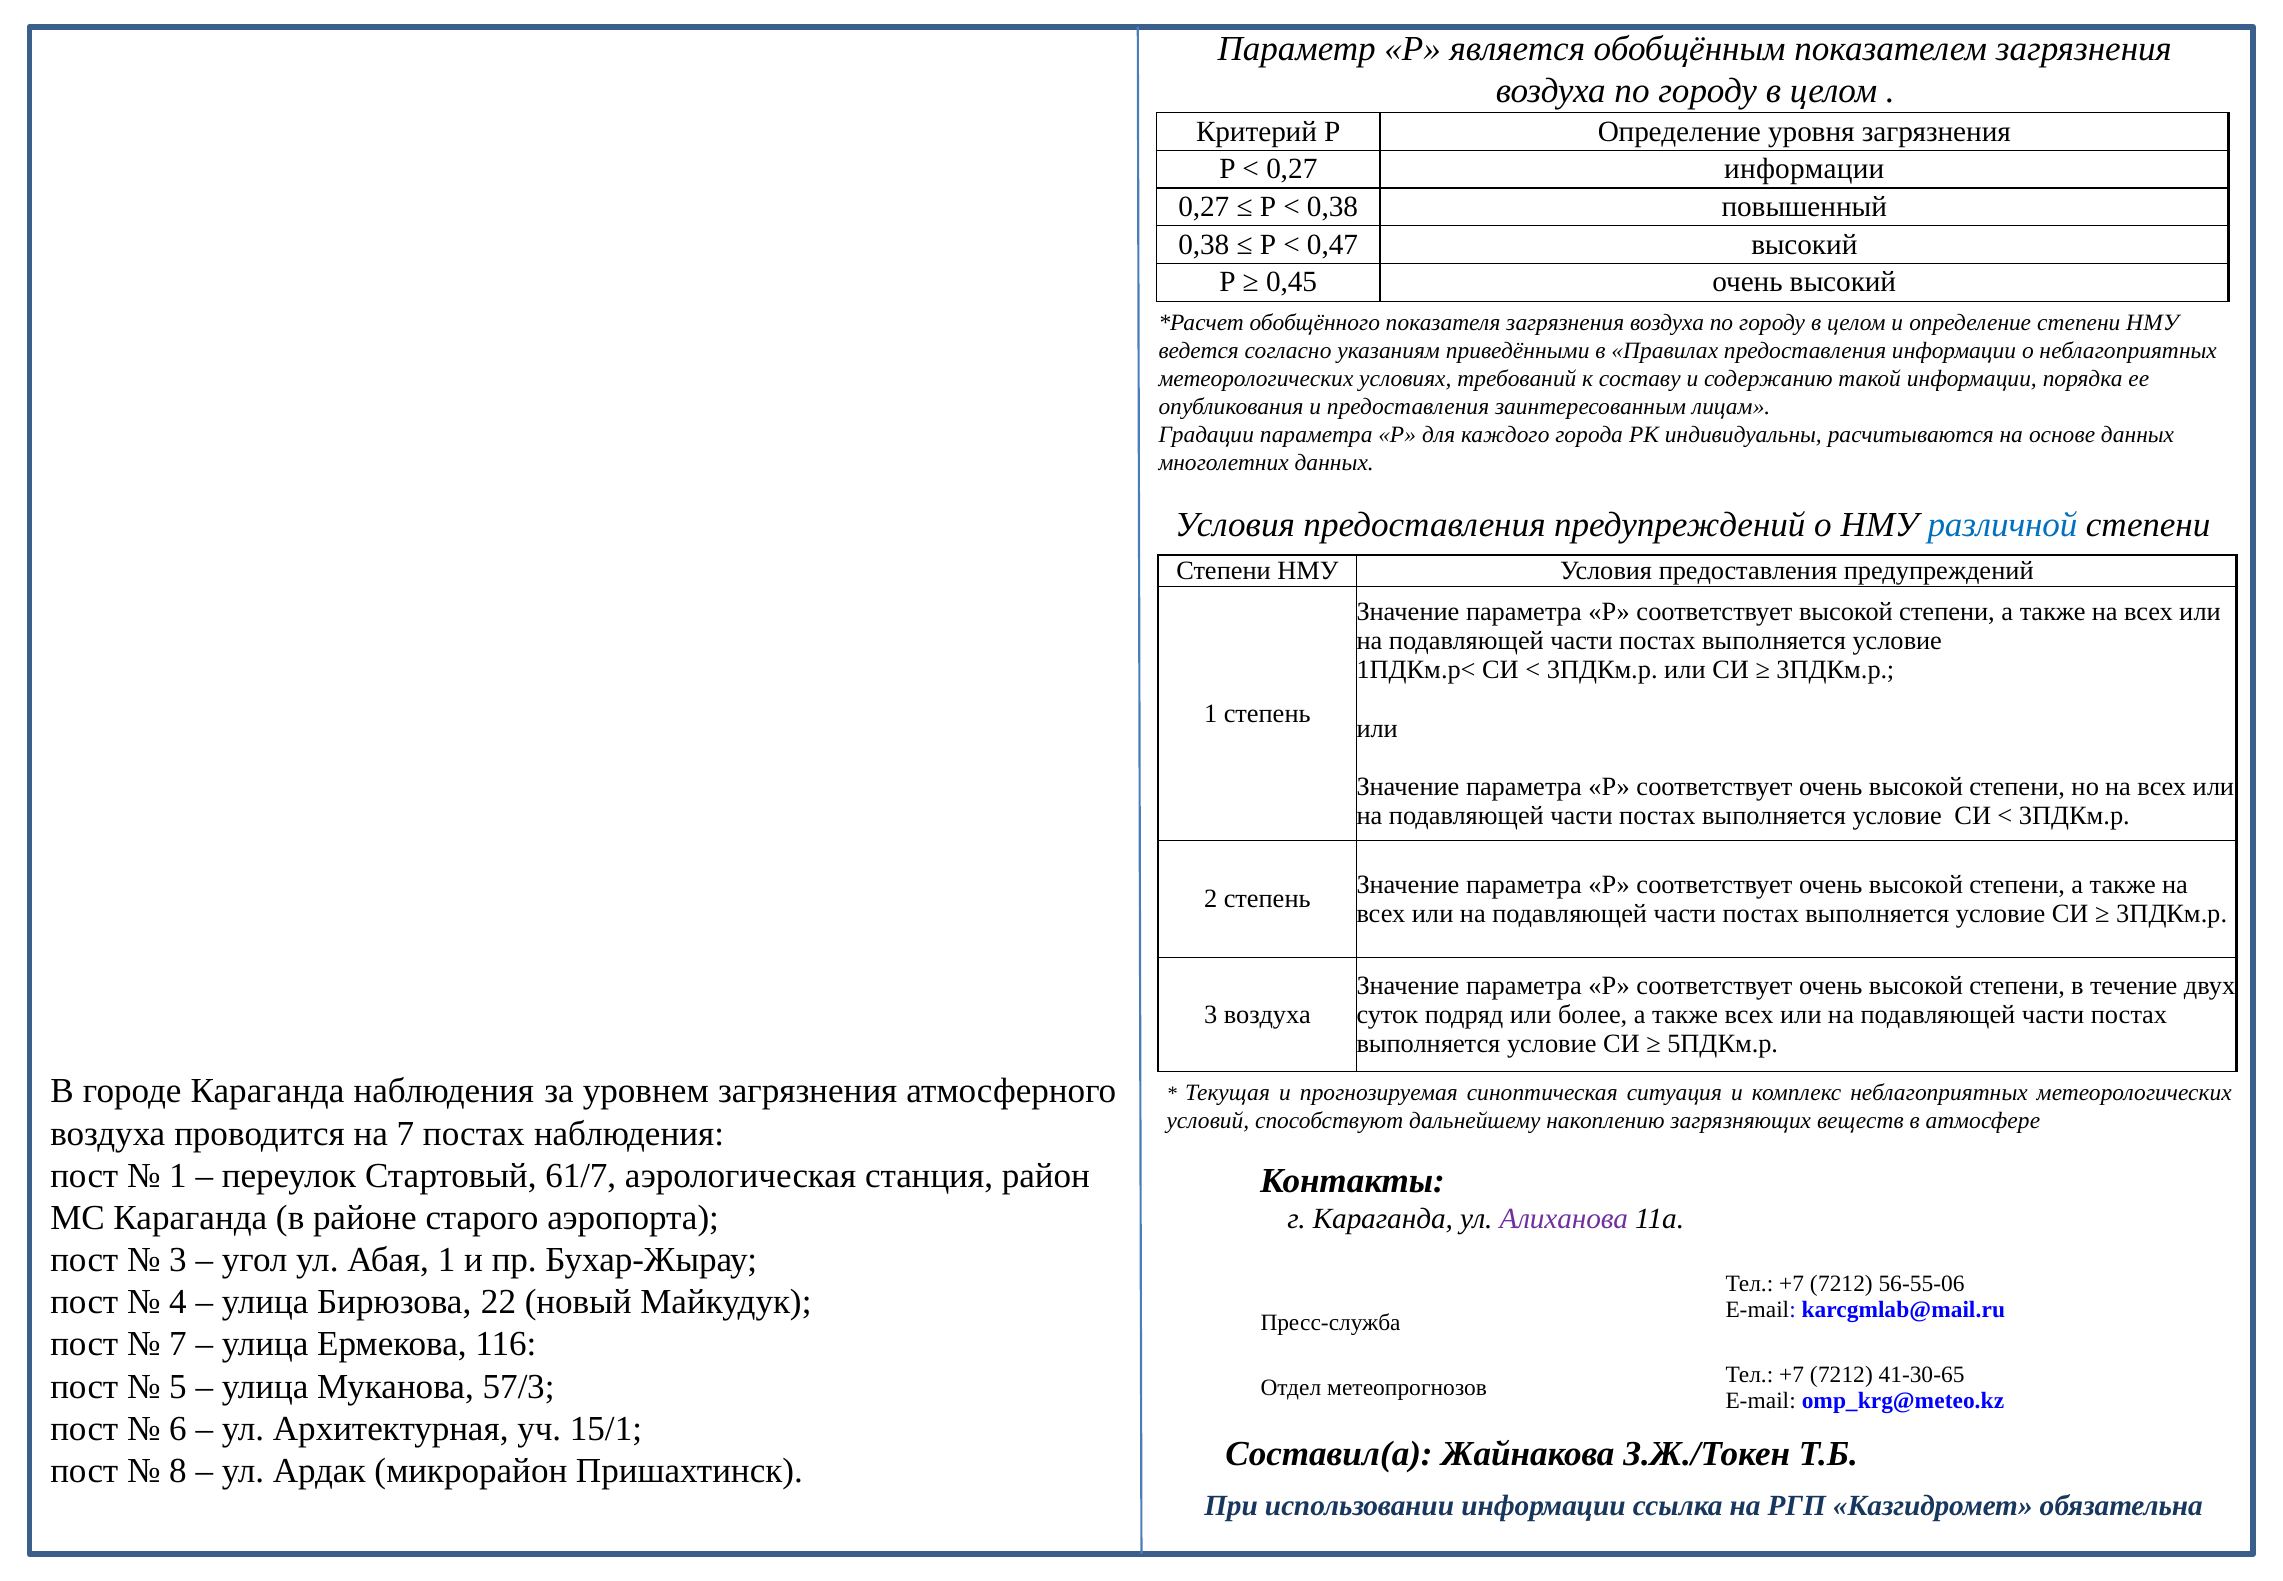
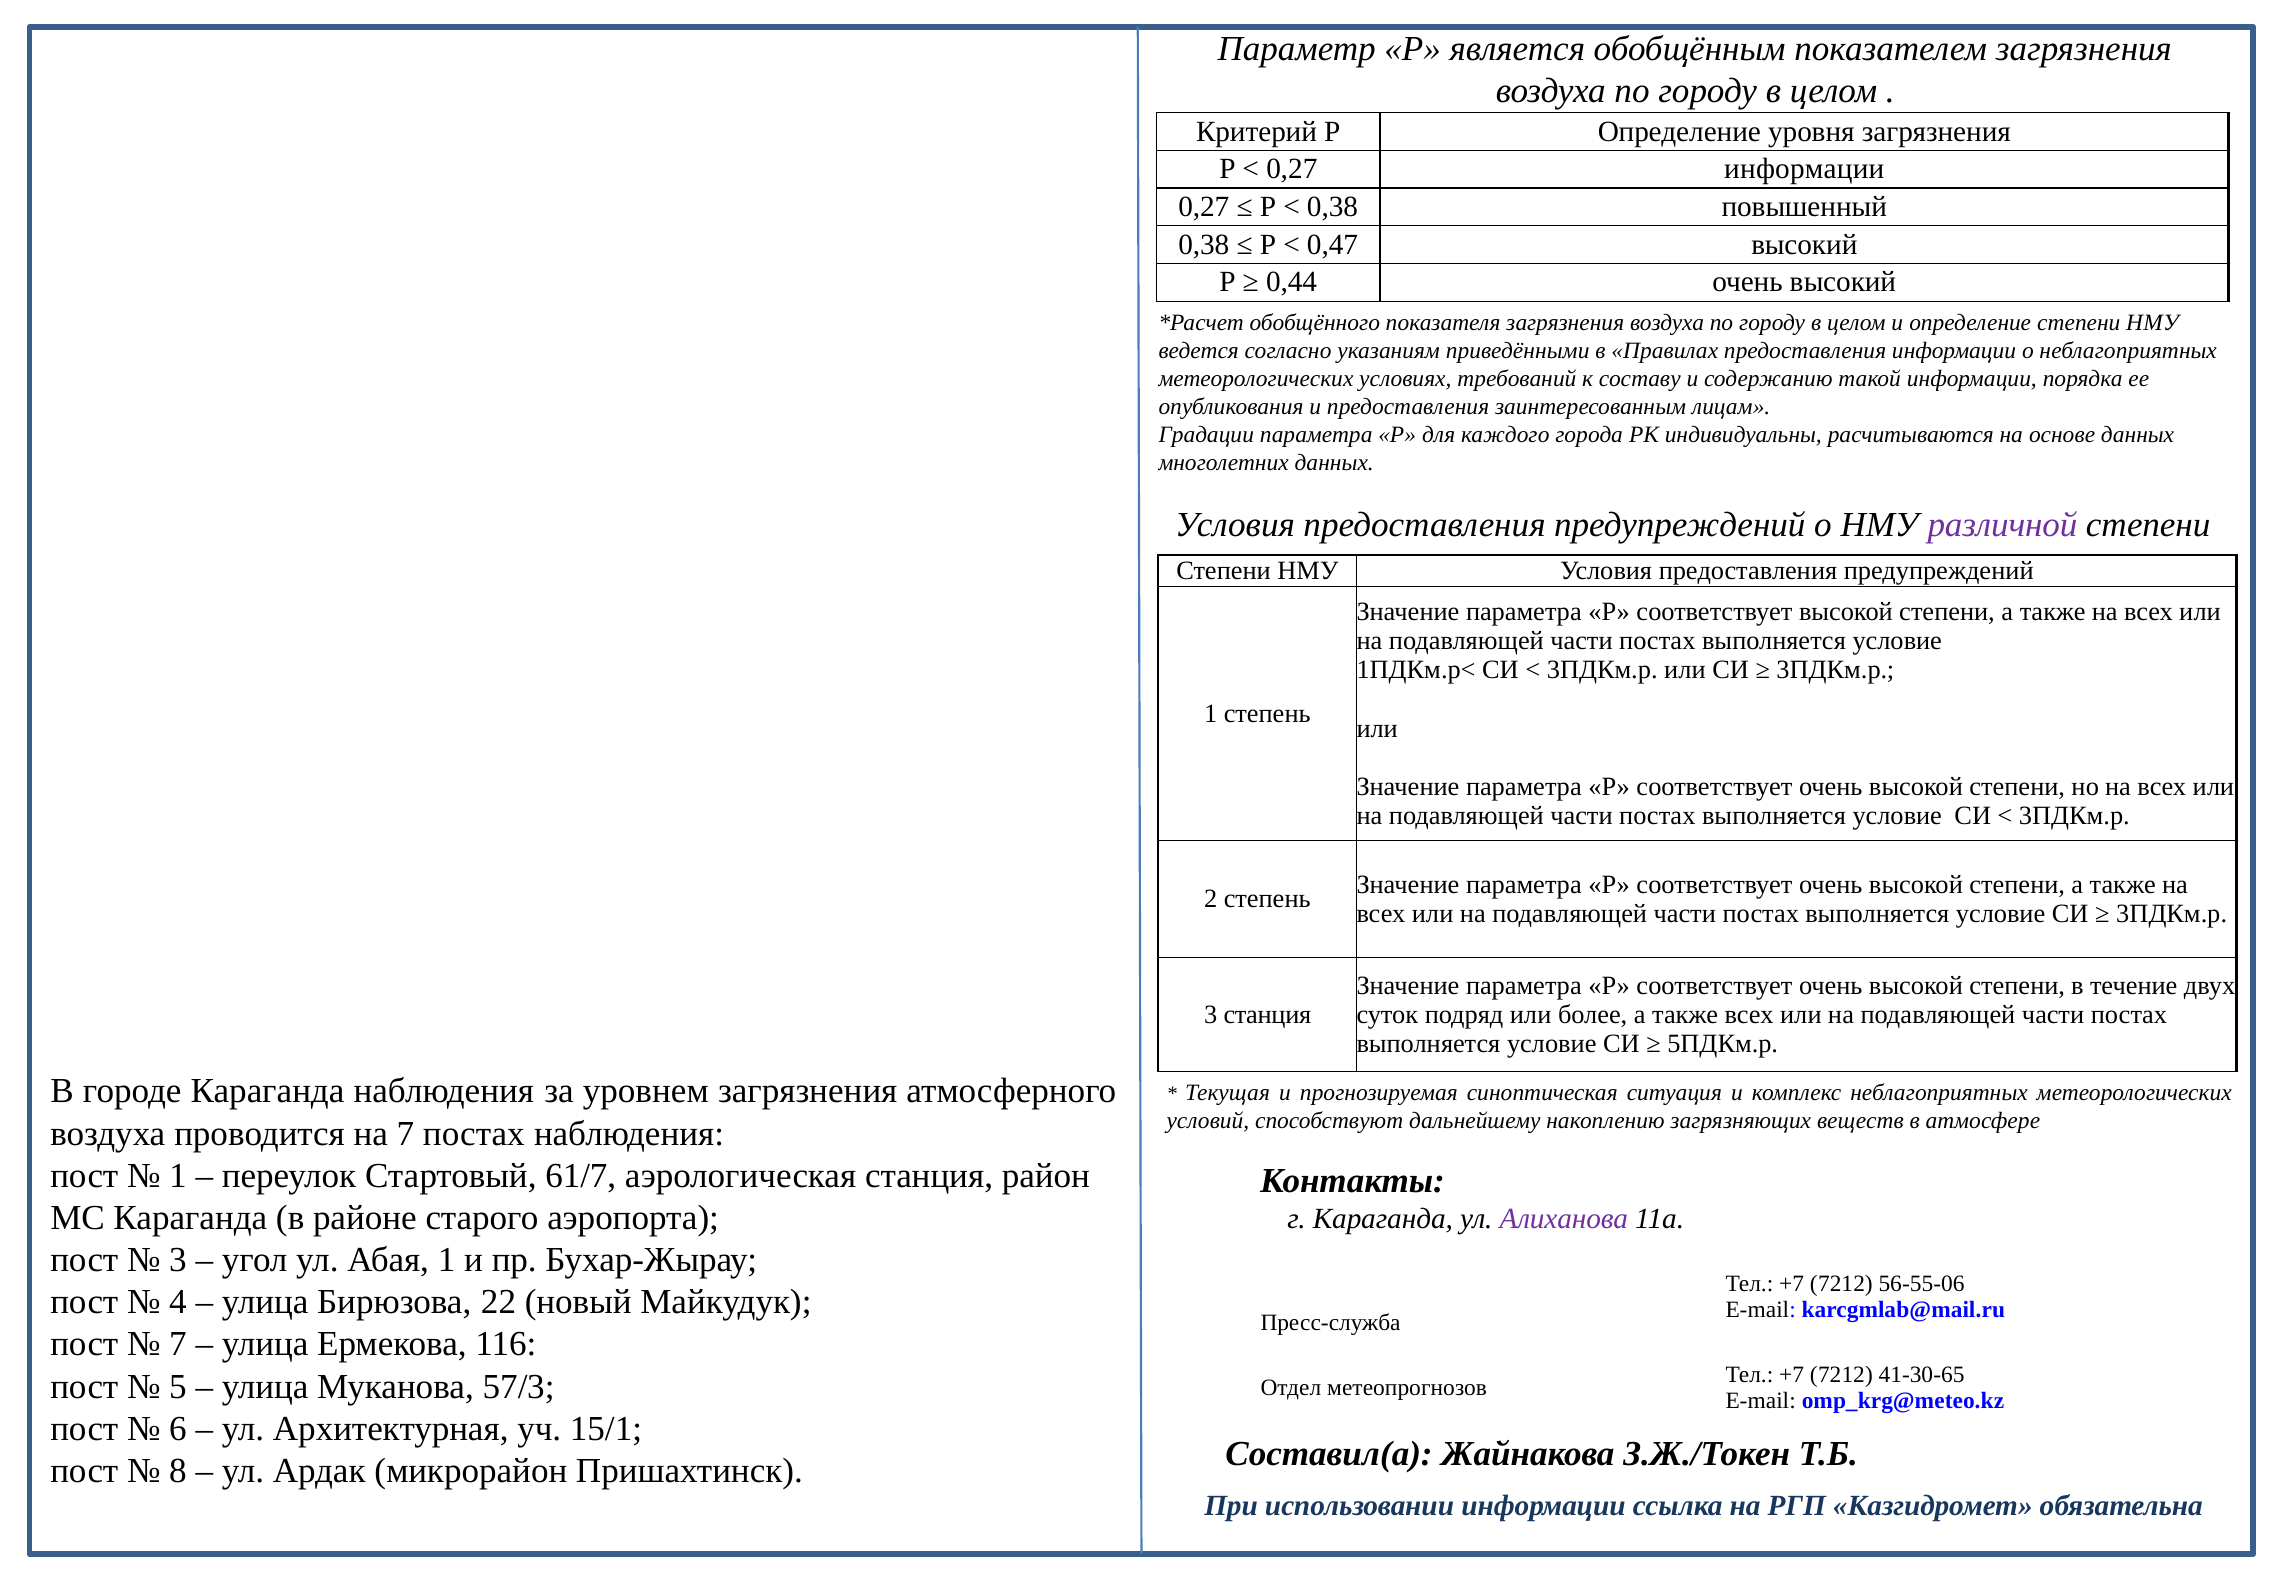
0,45: 0,45 -> 0,44 (1292, 282)
различной colour: blue -> purple (2002, 525)
3 воздуха: воздуха -> станция (1267, 1014)
